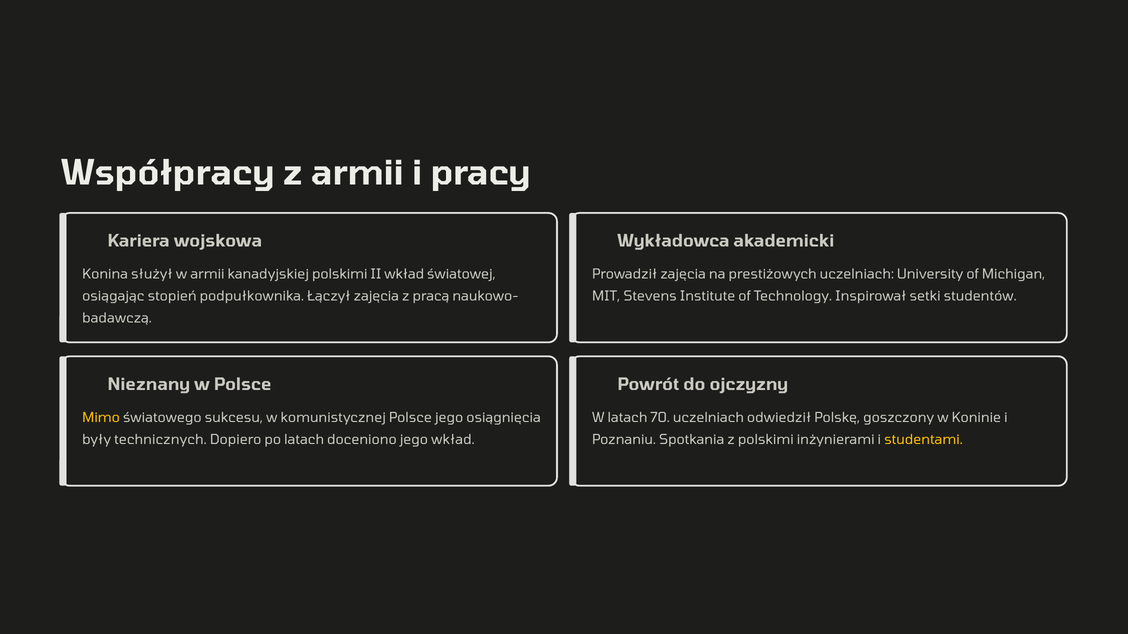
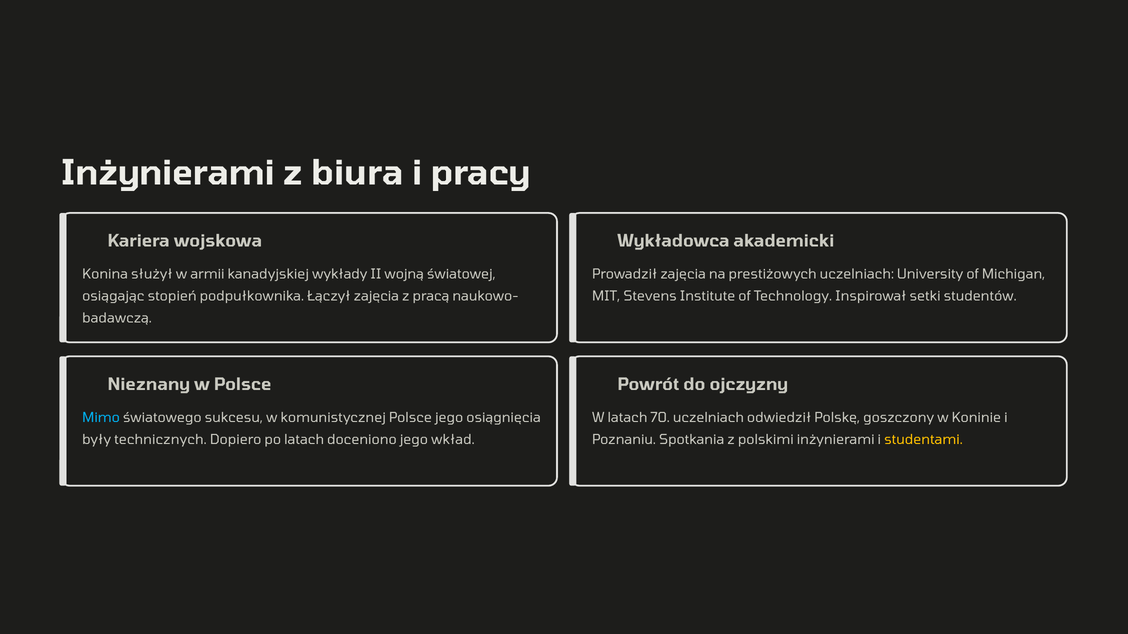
Współpracy: Współpracy -> Inżynierami (168, 174)
z armii: armii -> biura (358, 174)
kanadyjskiej polskimi: polskimi -> wykłady (340, 274)
II wkład: wkład -> wojną (404, 274)
Mimo colour: yellow -> light blue (101, 418)
